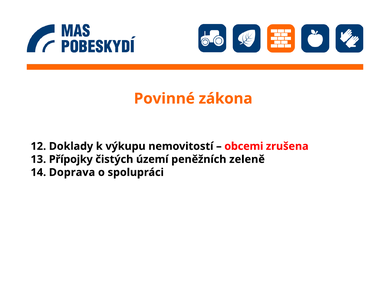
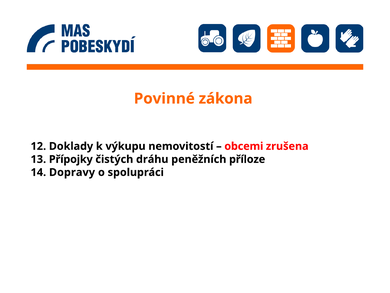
území: území -> dráhu (152, 159)
zeleně: zeleně -> příloze (247, 159)
Doprava: Doprava -> Dopravy (72, 172)
